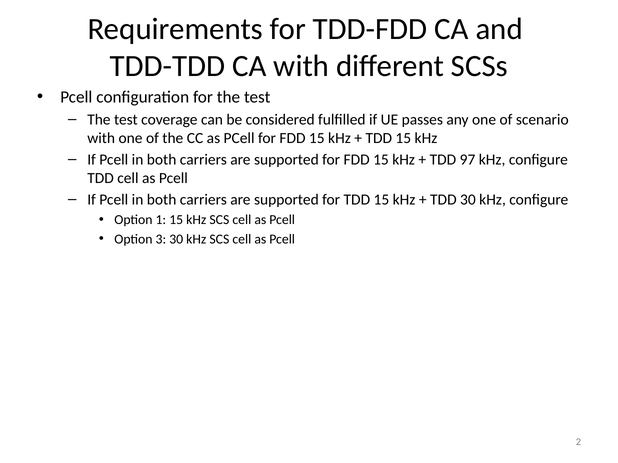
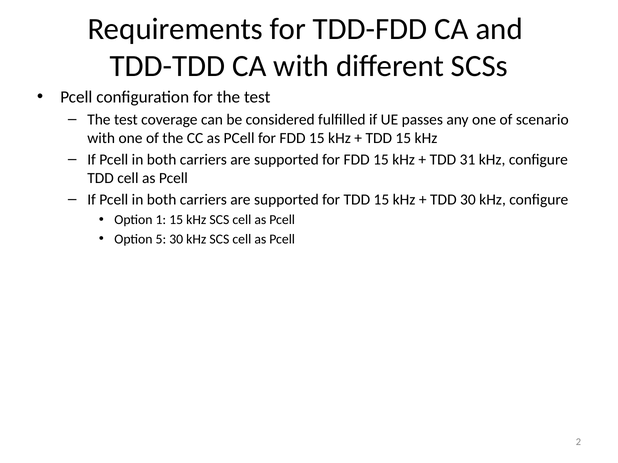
97: 97 -> 31 (468, 160)
3: 3 -> 5 (161, 239)
